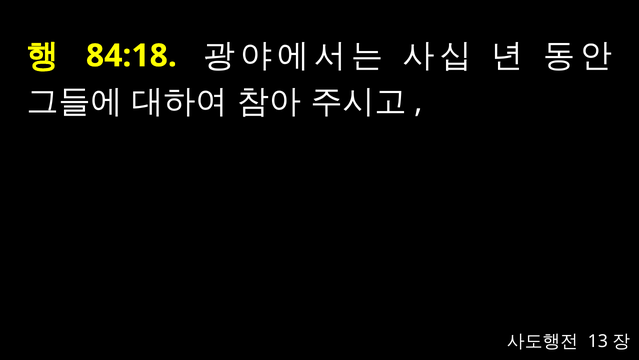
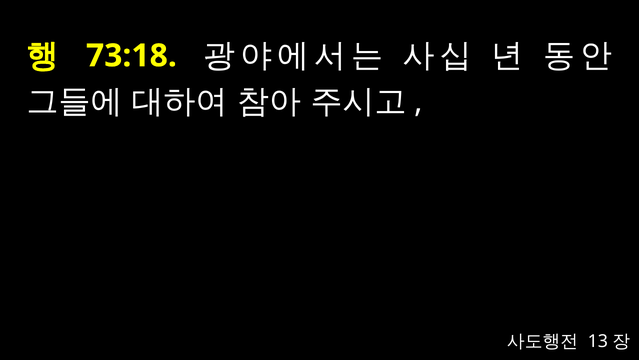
84:18: 84:18 -> 73:18 (131, 56)
